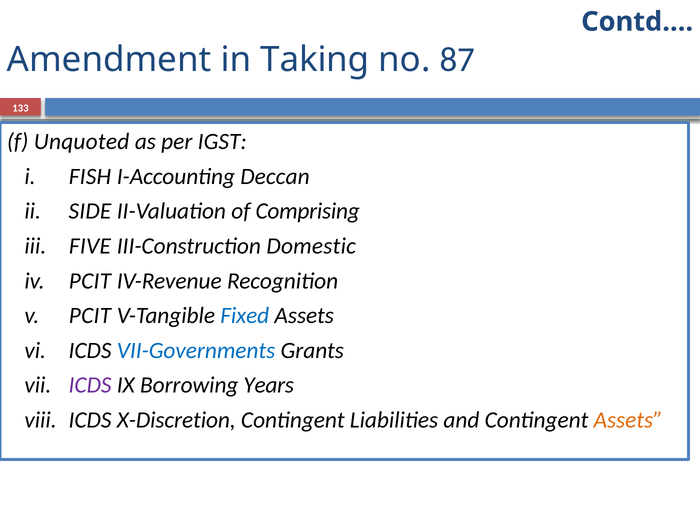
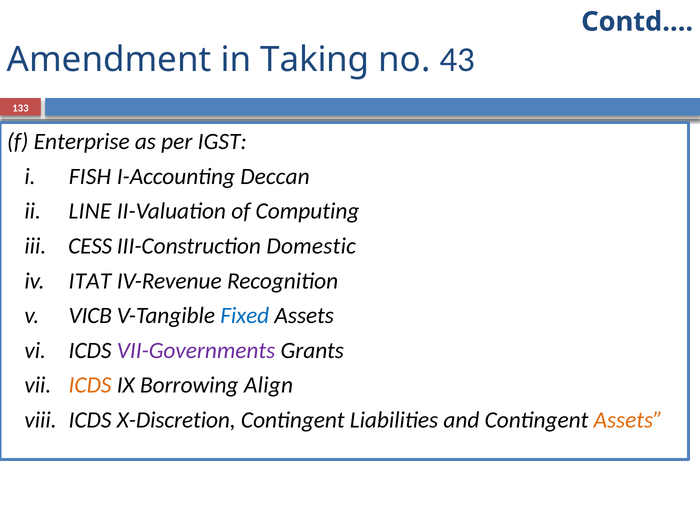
87: 87 -> 43 (457, 60)
Unquoted: Unquoted -> Enterprise (82, 142)
SIDE: SIDE -> LINE (90, 211)
Comprising: Comprising -> Computing (308, 211)
FIVE: FIVE -> CESS (90, 246)
PCIT: PCIT -> ITAT (90, 281)
PCIT: PCIT -> VICB (90, 316)
VII-Governments colour: blue -> purple (196, 350)
ICDS colour: purple -> orange (90, 385)
Years: Years -> Align (269, 385)
